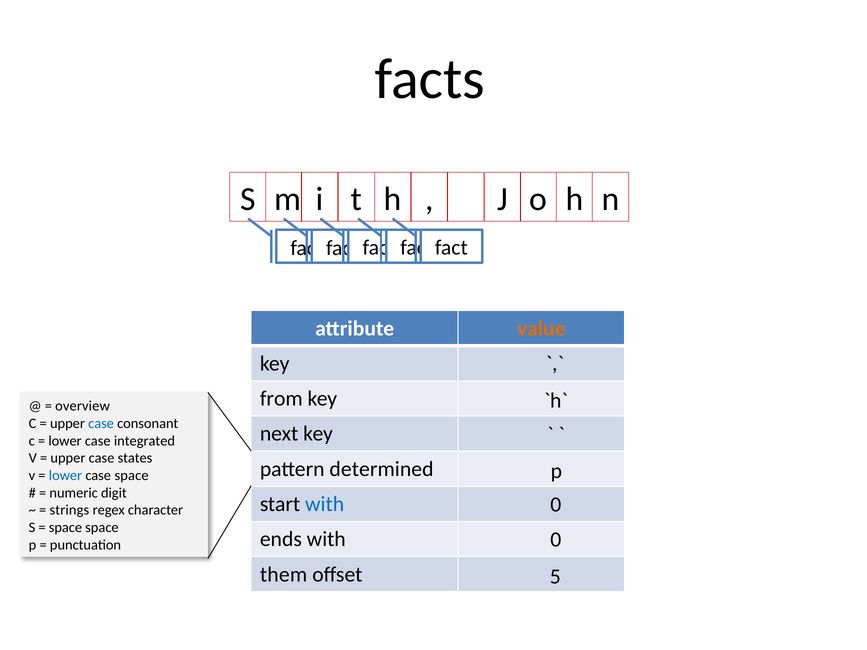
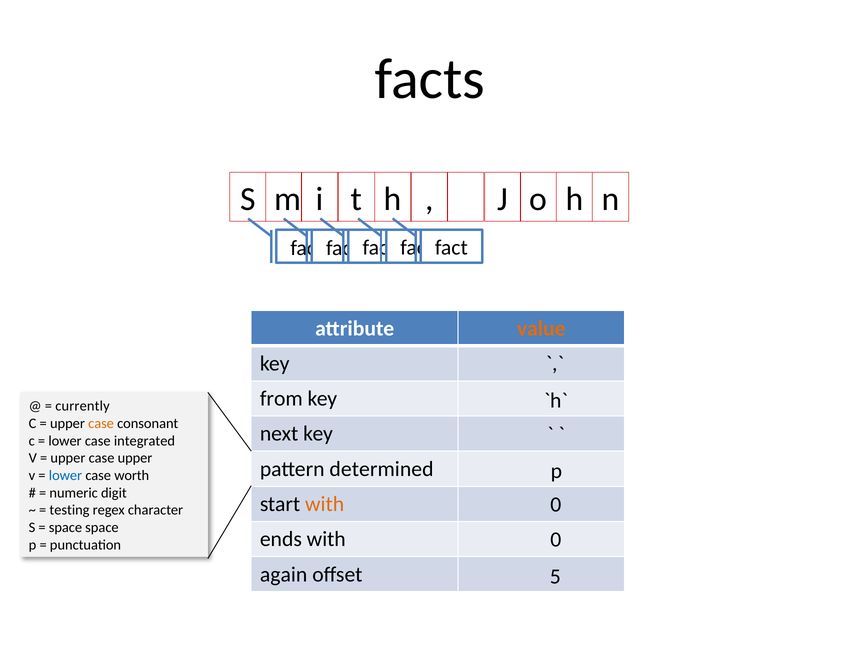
overview: overview -> currently (83, 406)
case colour: blue -> orange (101, 424)
case states: states -> upper (135, 458)
case space: space -> worth (132, 476)
with colour: blue -> orange (325, 504)
strings: strings -> testing (69, 510)
them: them -> again (284, 575)
